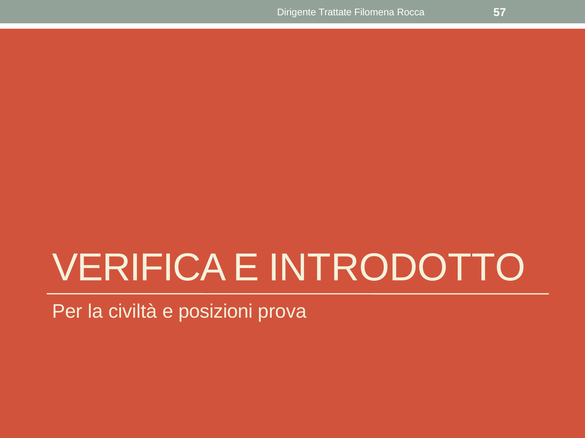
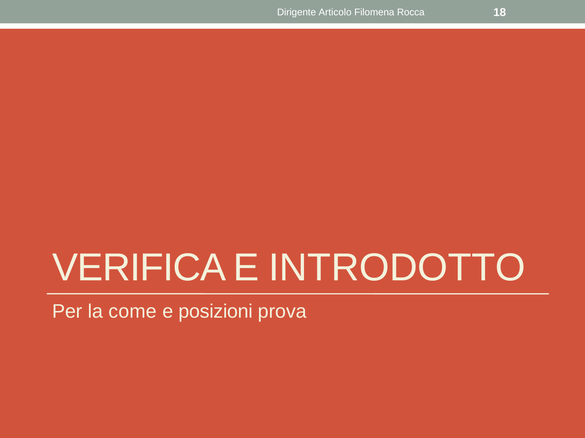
Trattate: Trattate -> Articolo (335, 12)
57: 57 -> 18 (500, 12)
civiltà: civiltà -> come (133, 312)
